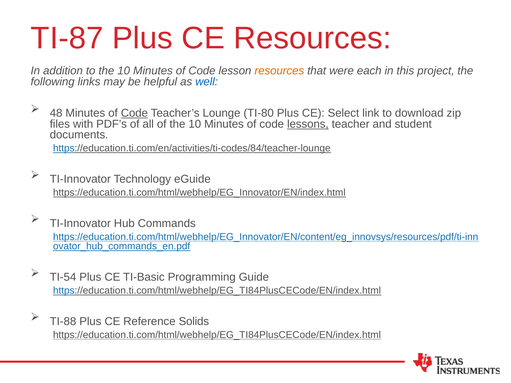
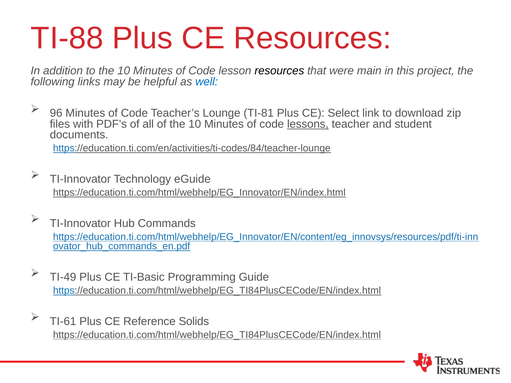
TI-87: TI-87 -> TI-88 (67, 38)
resources colour: orange -> black (279, 71)
each: each -> main (369, 71)
48: 48 -> 96 (56, 113)
Code underline: present -> none (134, 113)
TI-80: TI-80 -> TI-81 (259, 113)
TI-54: TI-54 -> TI-49 (63, 277)
TI-88: TI-88 -> TI-61 (63, 322)
